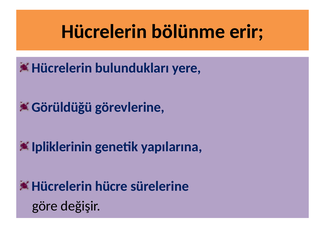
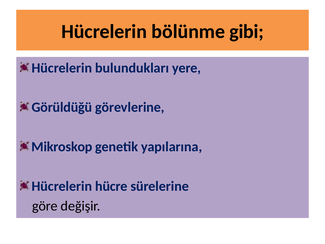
erir: erir -> gibi (247, 31)
Ipliklerinin: Ipliklerinin -> Mikroskop (62, 147)
